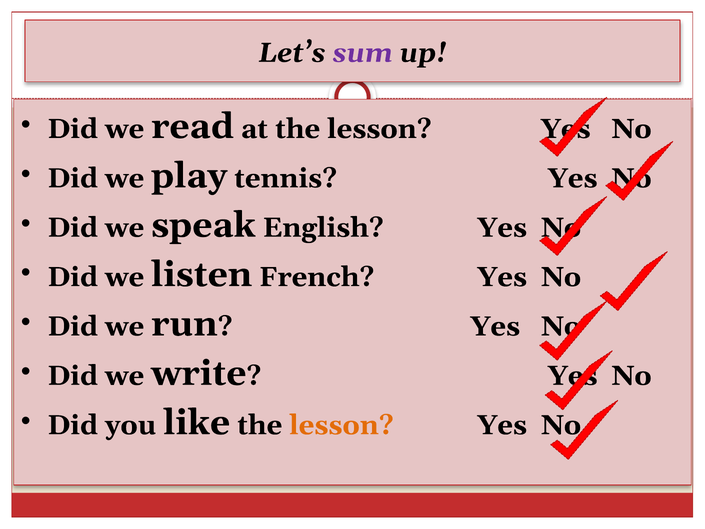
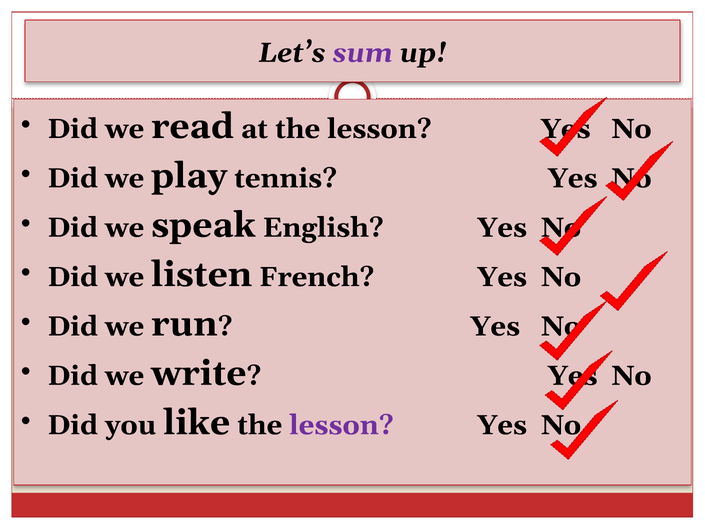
lesson colour: orange -> purple (342, 425)
